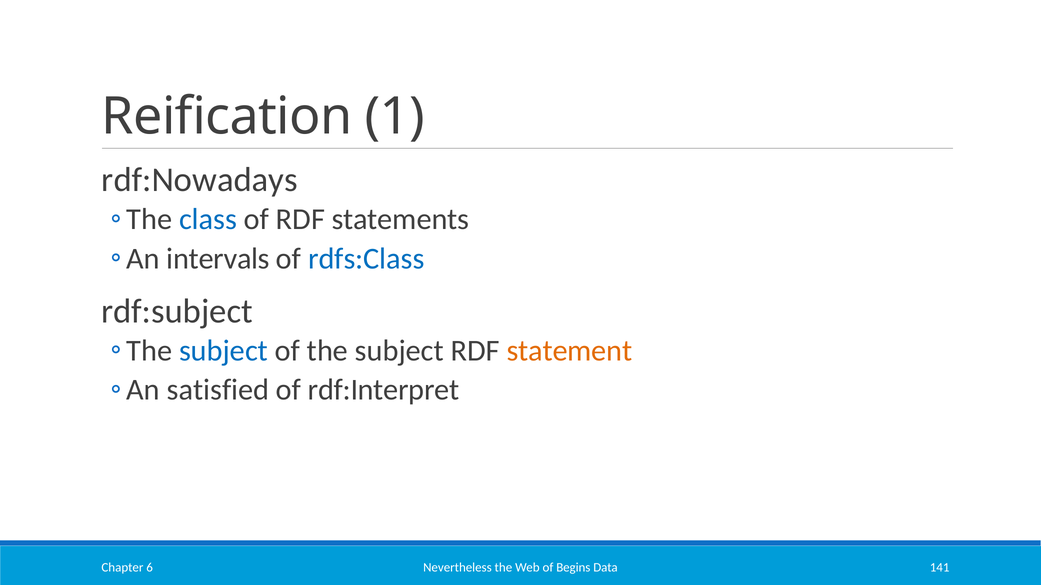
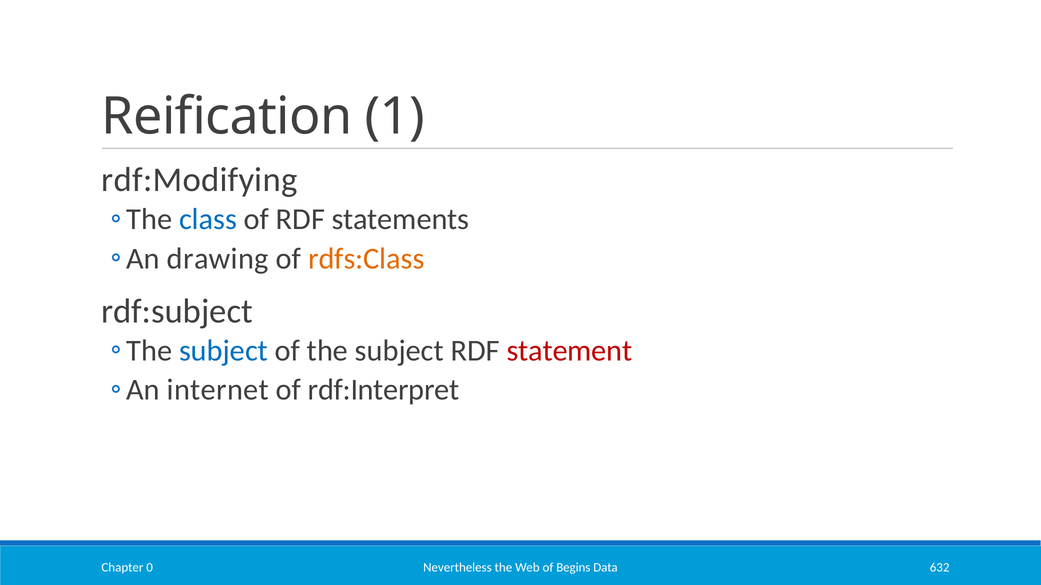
rdf:Nowadays: rdf:Nowadays -> rdf:Modifying (199, 180)
intervals: intervals -> drawing (218, 259)
rdfs:Class colour: blue -> orange (366, 259)
statement colour: orange -> red (569, 351)
satisfied: satisfied -> internet (218, 390)
141: 141 -> 632 (940, 568)
6: 6 -> 0 (150, 568)
